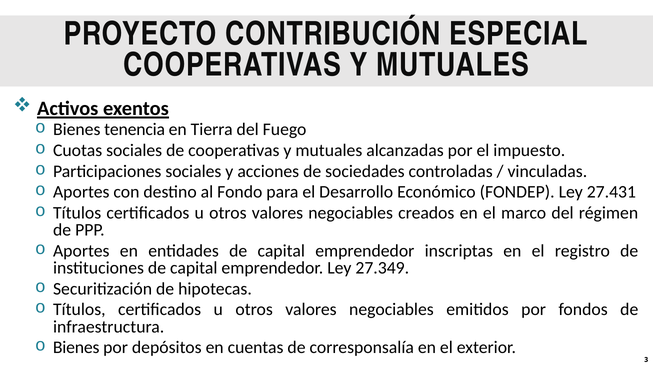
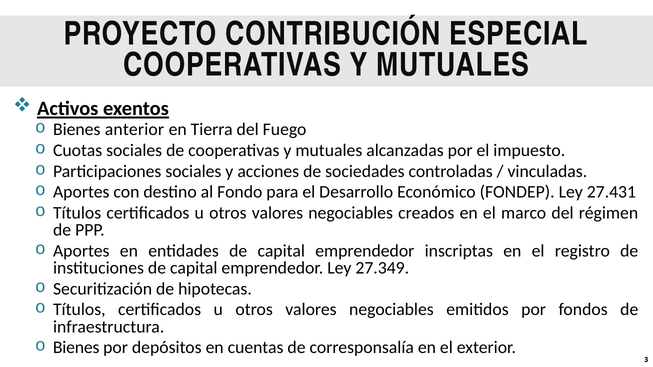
tenencia: tenencia -> anterior (134, 130)
